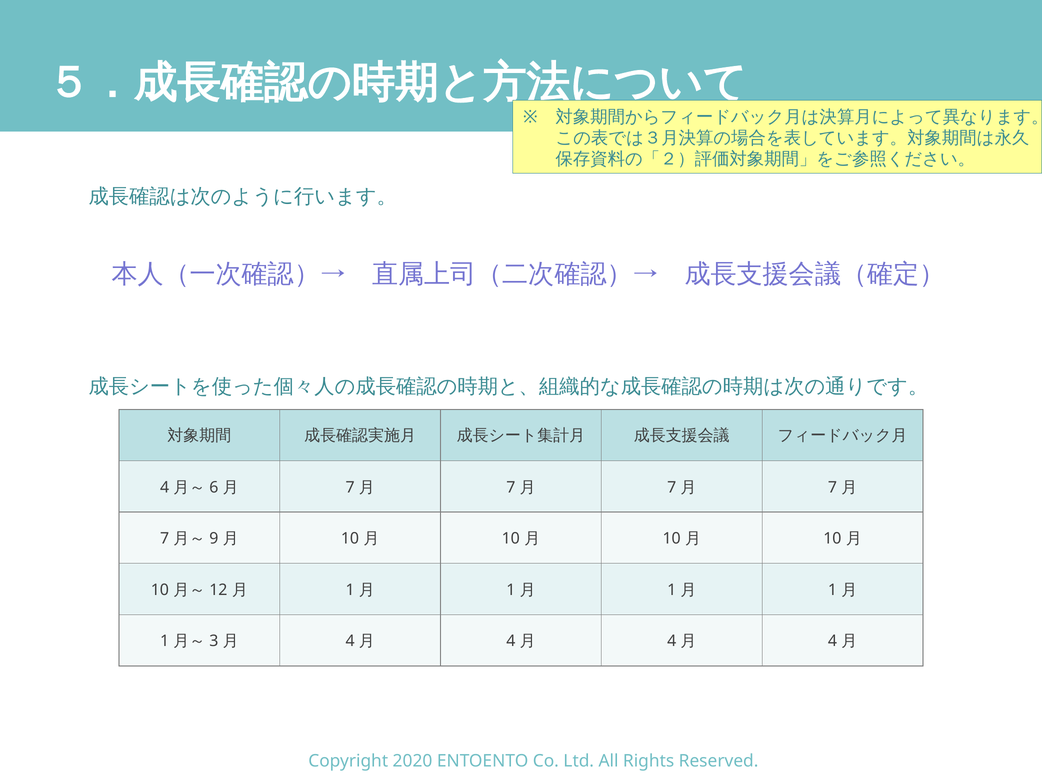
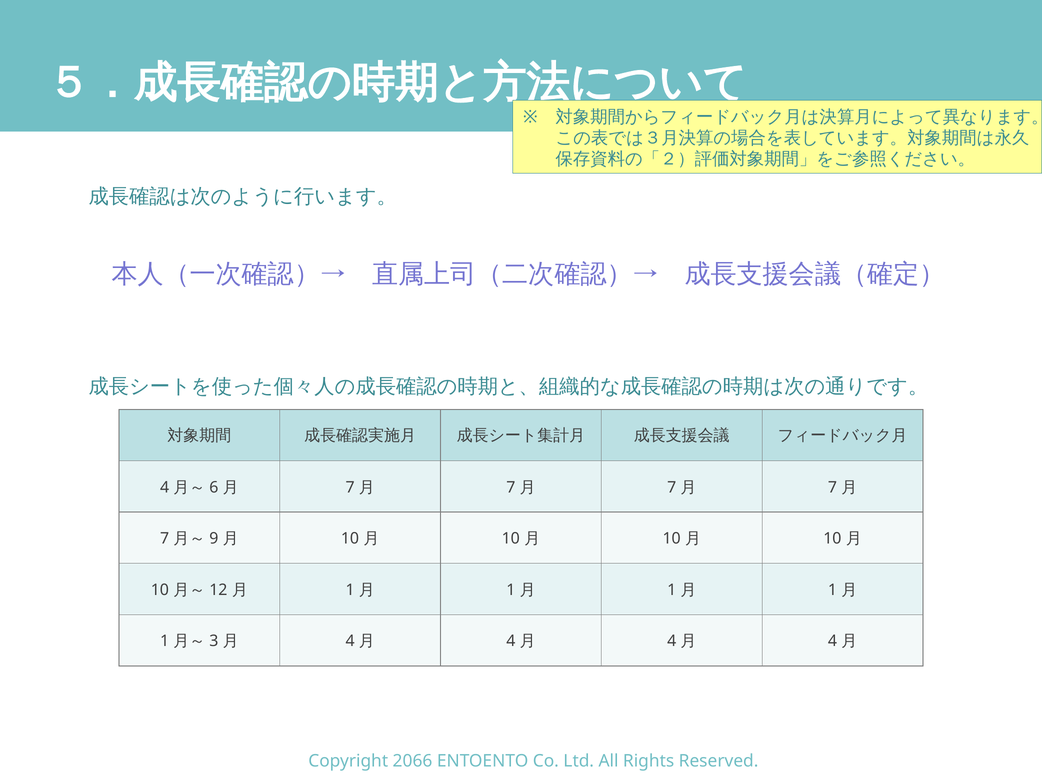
2020: 2020 -> 2066 (413, 760)
